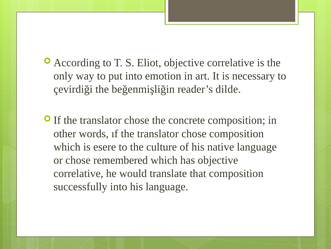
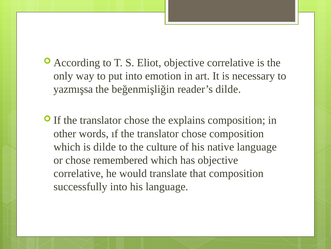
çevirdiği: çevirdiği -> yazmışsa (73, 89)
concrete: concrete -> explains (187, 120)
is esere: esere -> dilde (105, 146)
